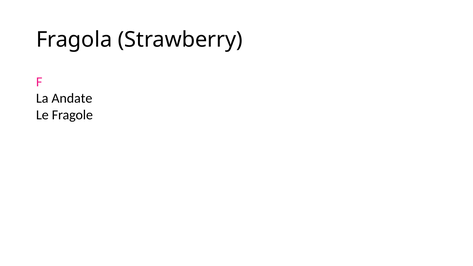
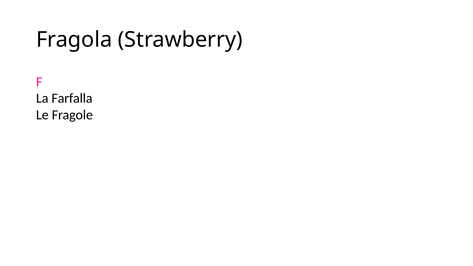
Andate: Andate -> Farfalla (72, 98)
